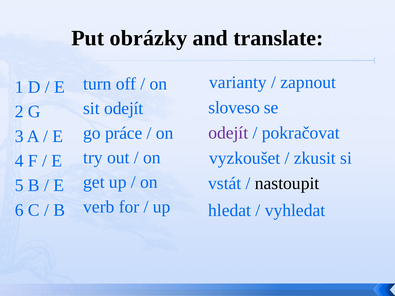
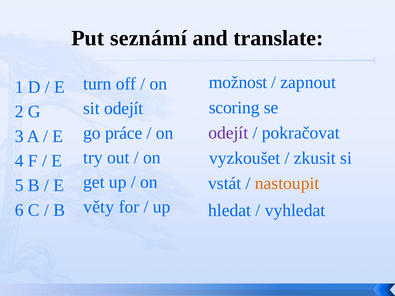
obrázky: obrázky -> seznámí (148, 38)
varianty: varianty -> možnost (238, 83)
sloveso: sloveso -> scoring (234, 108)
nastoupit colour: black -> orange (287, 184)
verb: verb -> věty (99, 207)
